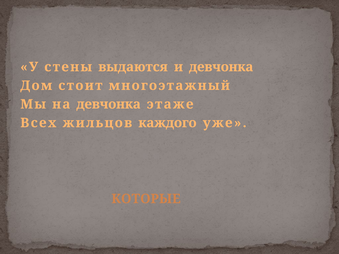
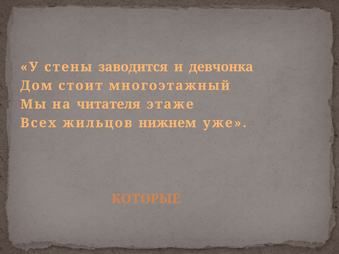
выдаются: выдаются -> заводится (133, 67)
на девчонка: девчонка -> читателя (109, 104)
каждого: каждого -> нижнем (167, 123)
